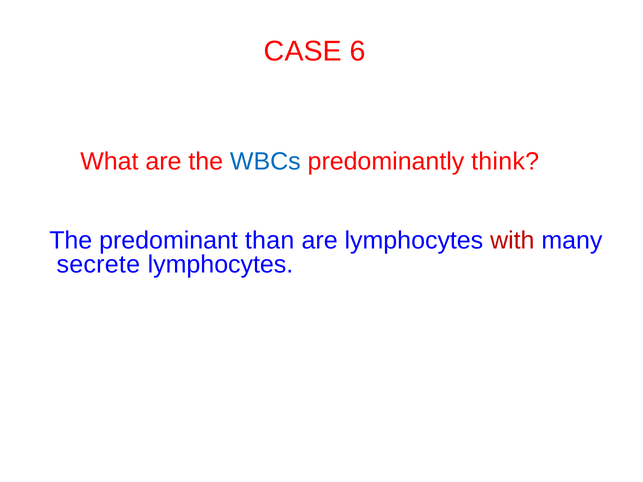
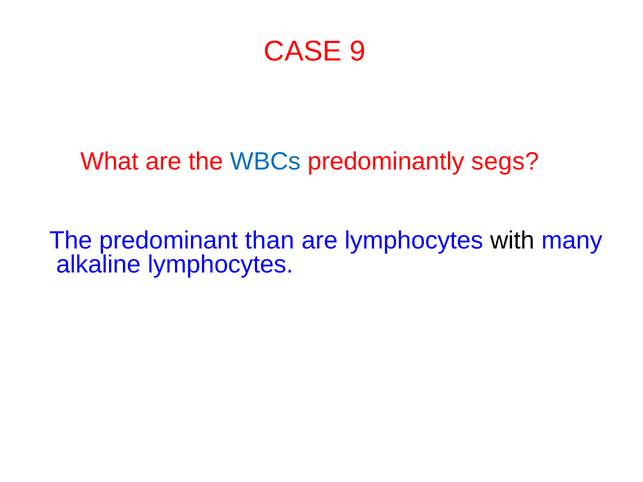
6: 6 -> 9 (358, 51)
think: think -> segs (505, 162)
with colour: red -> black (512, 240)
secrete: secrete -> alkaline (98, 264)
